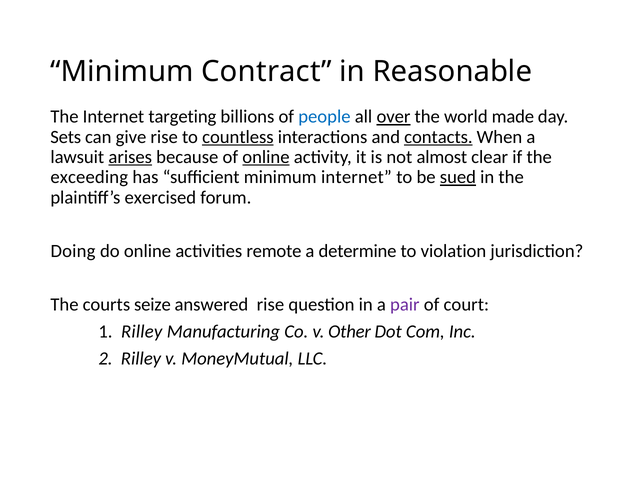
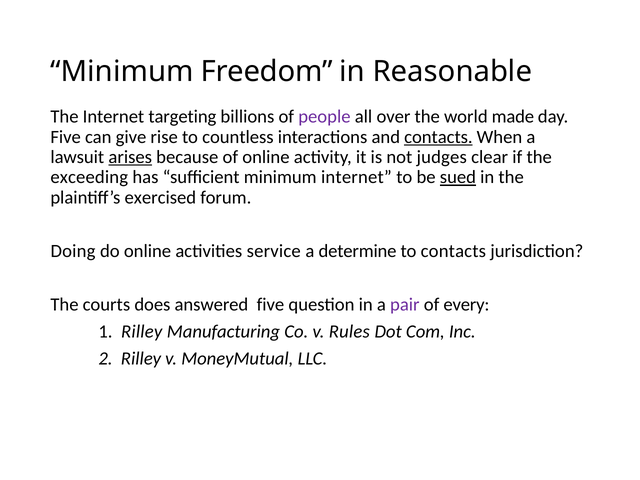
Contract: Contract -> Freedom (267, 72)
people colour: blue -> purple (324, 117)
over underline: present -> none (393, 117)
Sets: Sets -> Five (66, 137)
countless underline: present -> none (238, 137)
online underline: present -> none (266, 157)
almost: almost -> judges (442, 157)
remote: remote -> service (274, 251)
to violation: violation -> contacts (453, 251)
seize: seize -> does (152, 305)
answered rise: rise -> five (270, 305)
court: court -> every (466, 305)
Other: Other -> Rules (349, 332)
